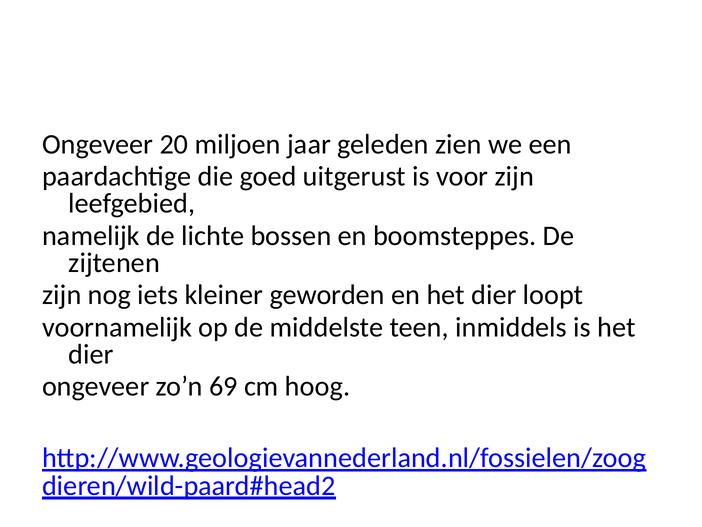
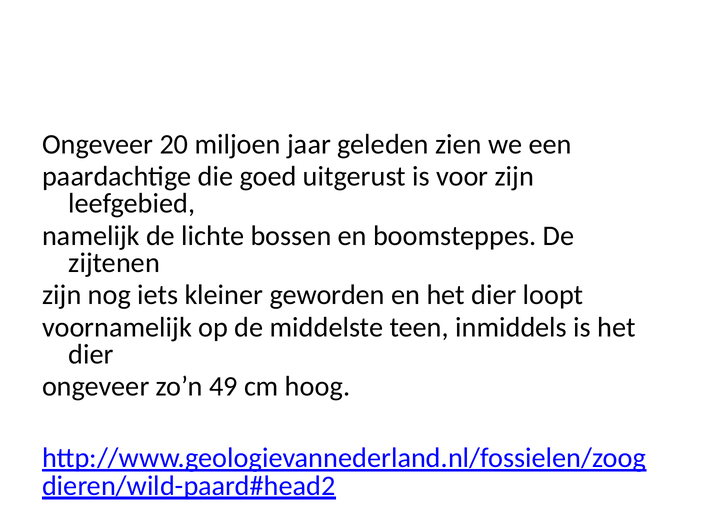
69: 69 -> 49 (223, 386)
